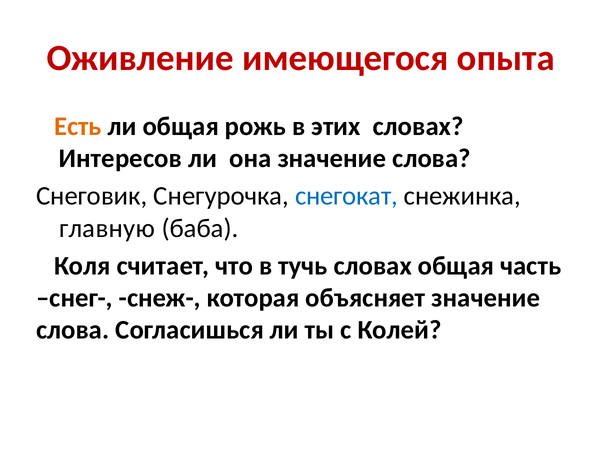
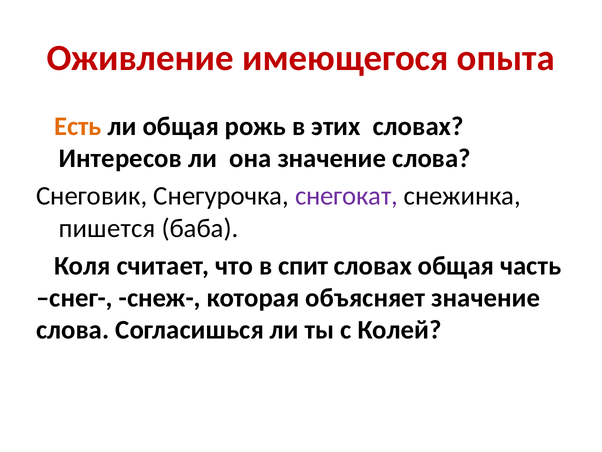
снегокат colour: blue -> purple (346, 196)
главную: главную -> пишется (107, 228)
тучь: тучь -> спит (303, 265)
